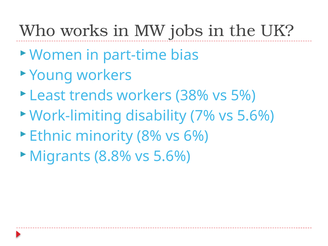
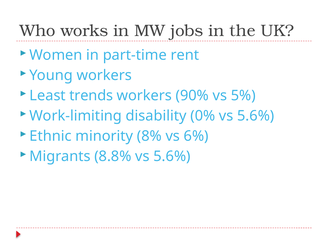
bias: bias -> rent (185, 55)
38%: 38% -> 90% (192, 96)
7%: 7% -> 0% (203, 116)
